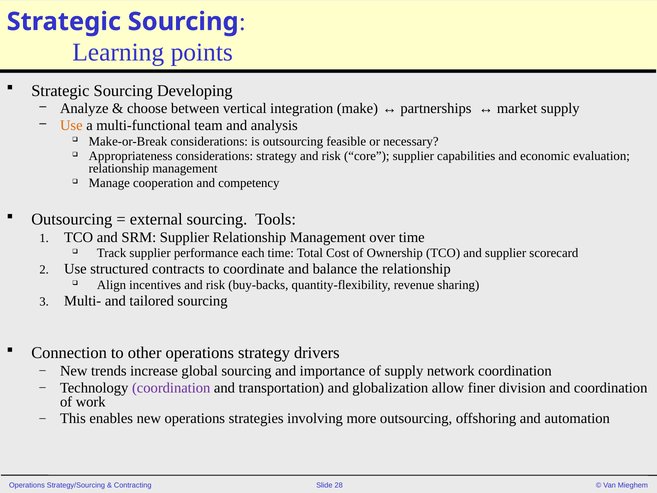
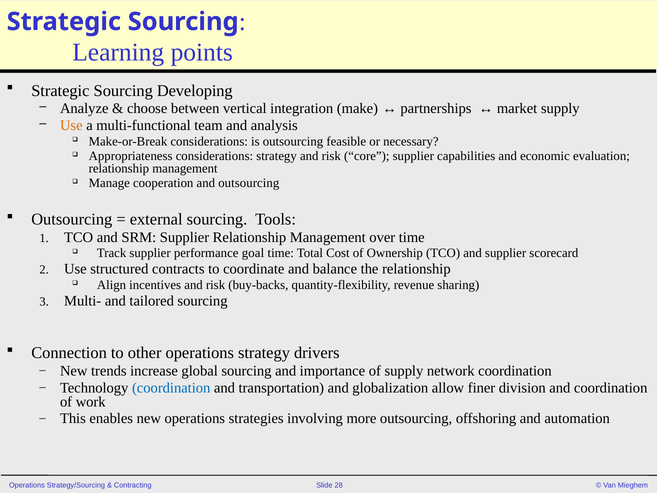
and competency: competency -> outsourcing (249, 183)
each: each -> goal (253, 253)
coordination colour: purple -> blue (171, 387)
